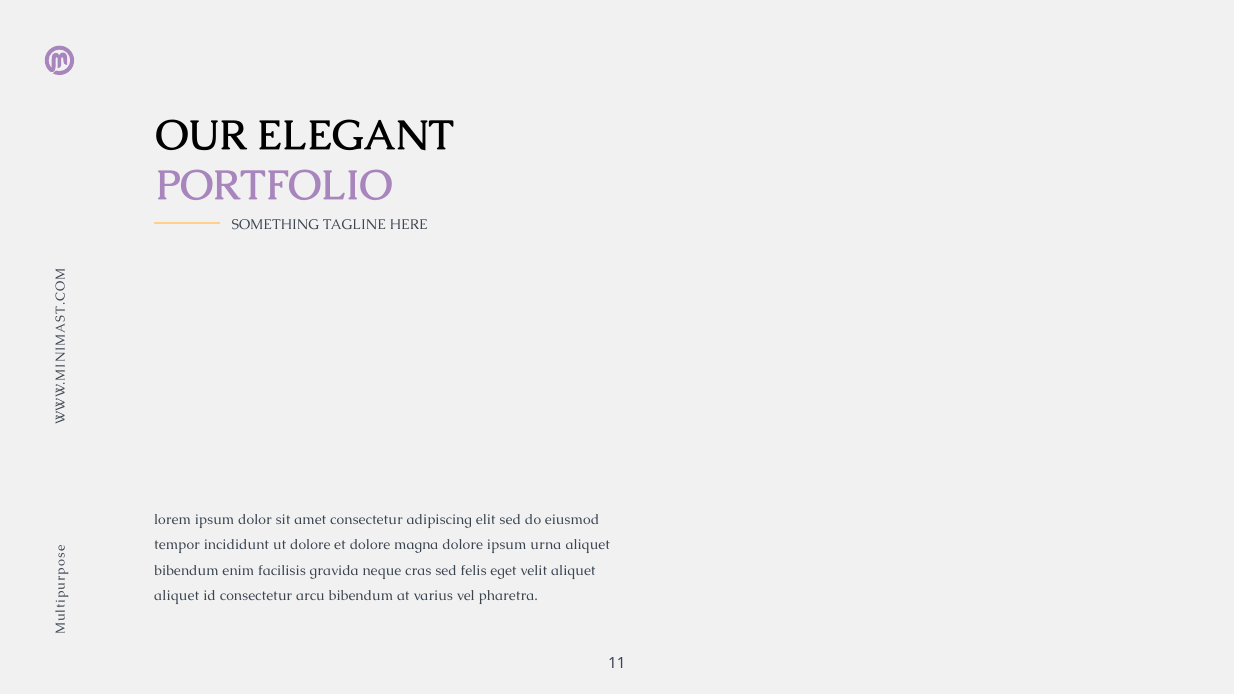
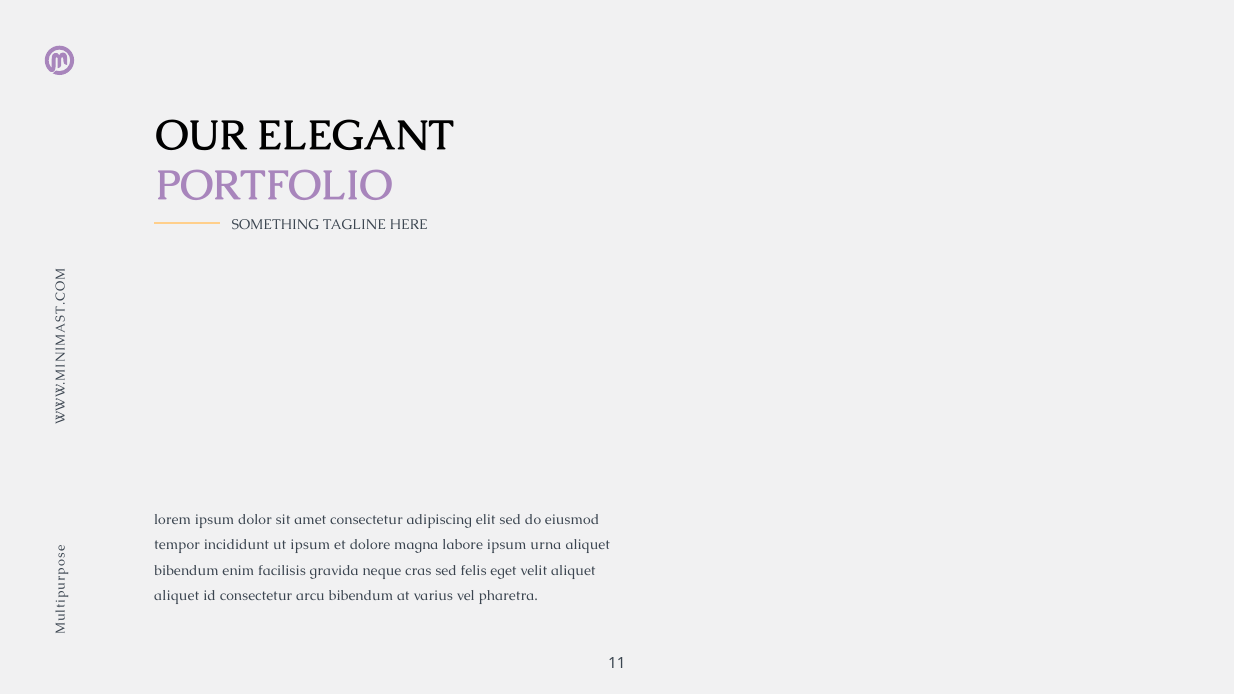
ut dolore: dolore -> ipsum (310, 545)
magna dolore: dolore -> labore (463, 545)
